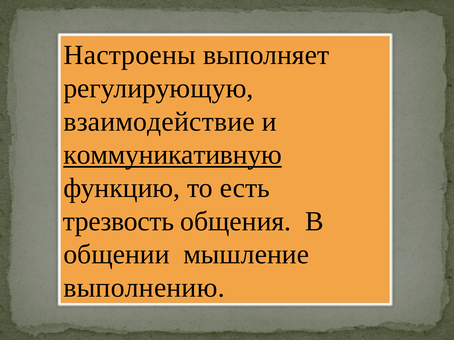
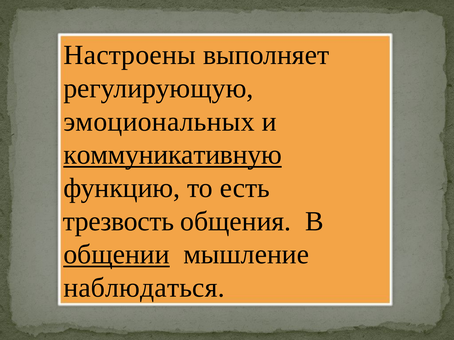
взаимодействие: взаимодействие -> эмоциональных (159, 122)
общении underline: none -> present (116, 255)
выполнению: выполнению -> наблюдаться (144, 288)
